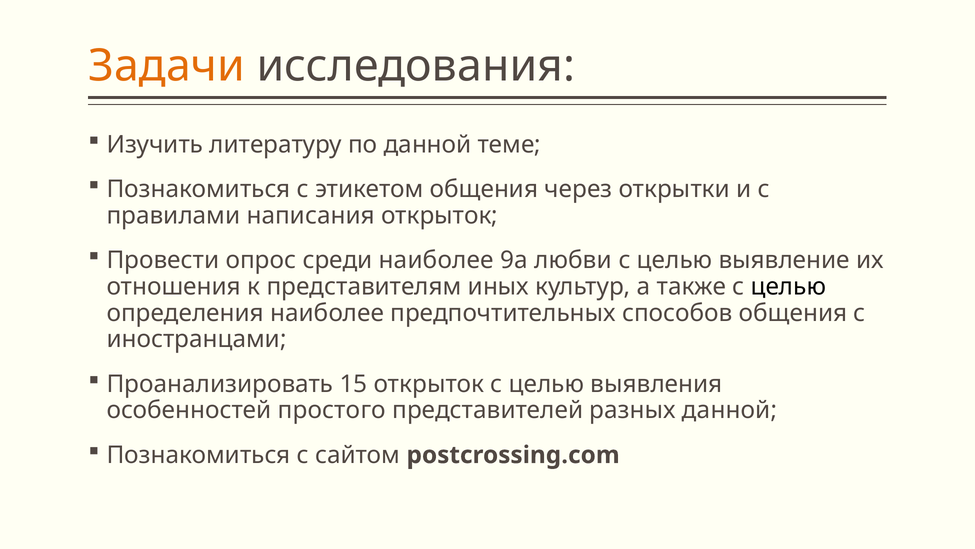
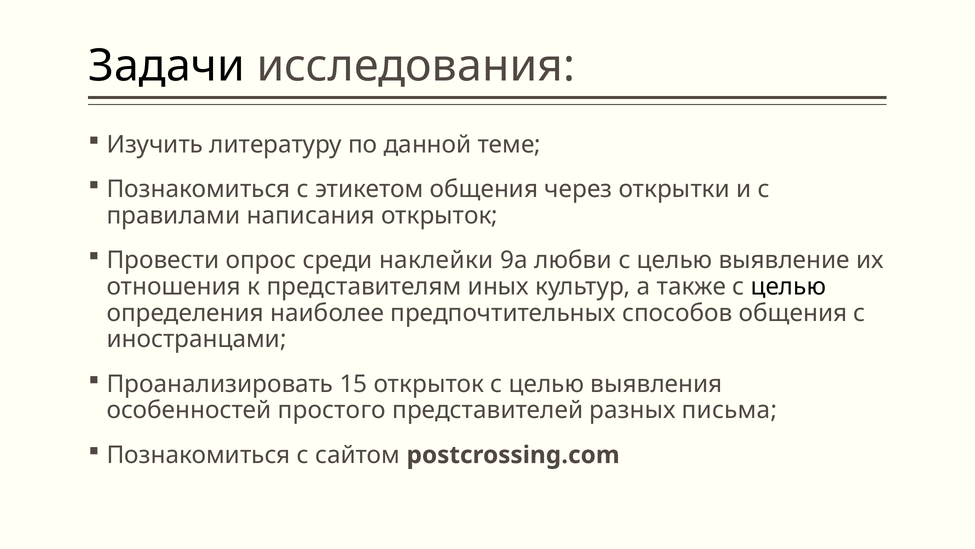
Задачи colour: orange -> black (167, 66)
среди наиболее: наиболее -> наклейки (436, 260)
разных данной: данной -> письма (730, 410)
